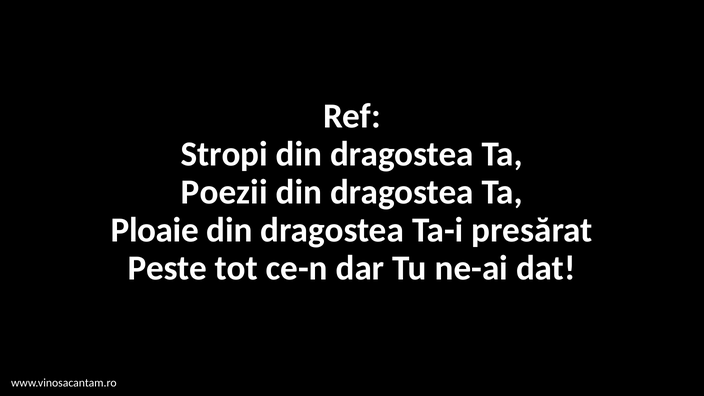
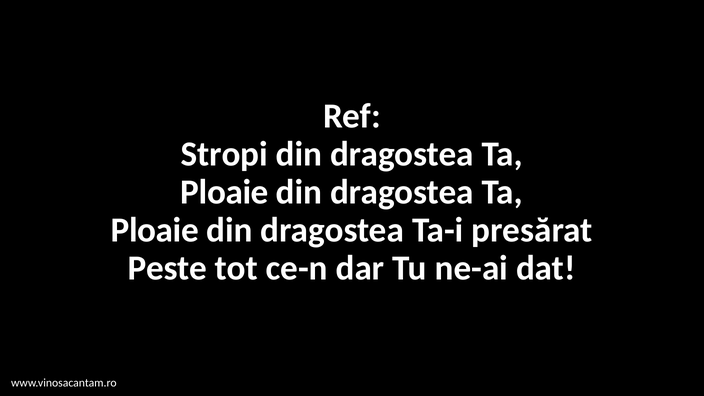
Poezii: Poezii -> Ploaie (224, 192)
